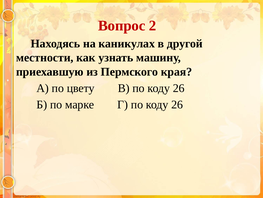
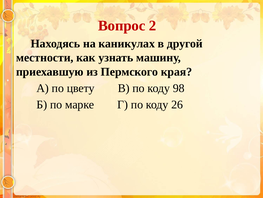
В по коду 26: 26 -> 98 (179, 88)
